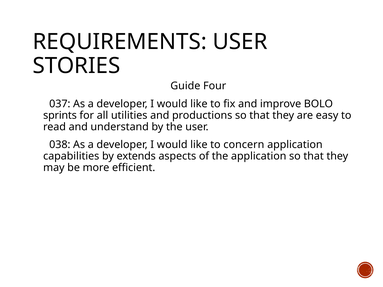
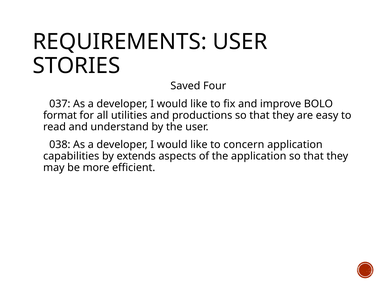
Guide: Guide -> Saved (185, 86)
sprints: sprints -> format (60, 115)
